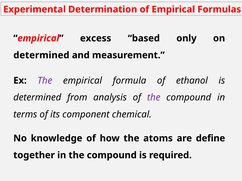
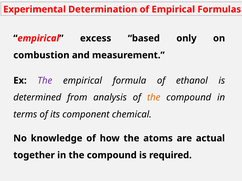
determined: determined -> combustion (41, 55)
the colour: purple -> orange (154, 98)
define: define -> actual (210, 139)
